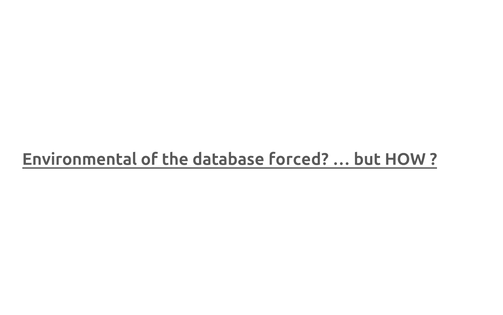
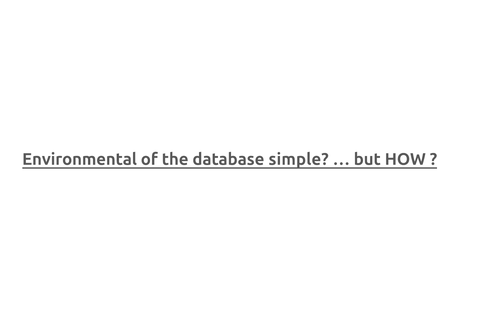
forced: forced -> simple (299, 159)
